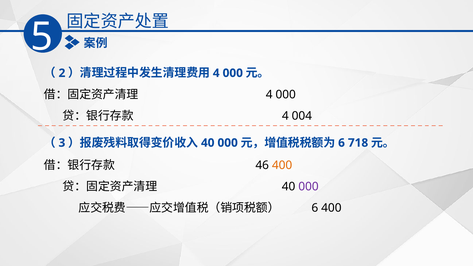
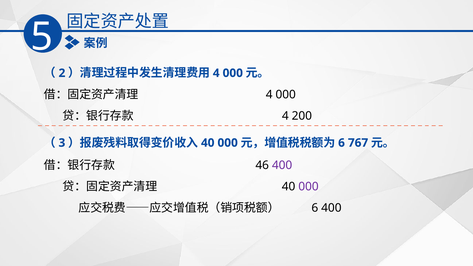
004: 004 -> 200 (302, 116)
718: 718 -> 767 (358, 143)
400 colour: orange -> purple (282, 165)
